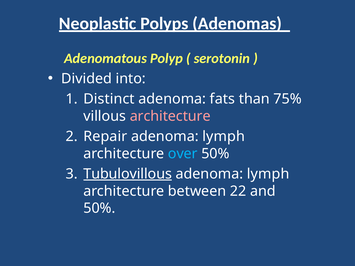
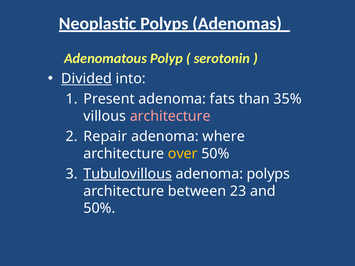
Divided underline: none -> present (87, 79)
Distinct: Distinct -> Present (109, 99)
75%: 75% -> 35% (288, 99)
lymph: lymph -> where (224, 137)
over colour: light blue -> yellow (183, 154)
lymph: lymph -> polyps (268, 174)
22: 22 -> 23 (238, 191)
